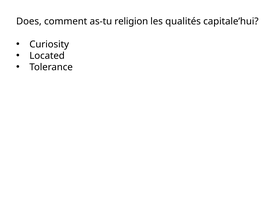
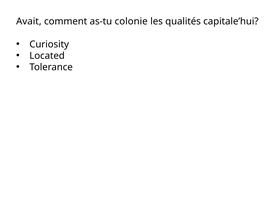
Does: Does -> Avait (29, 22)
religion: religion -> colonie (131, 22)
